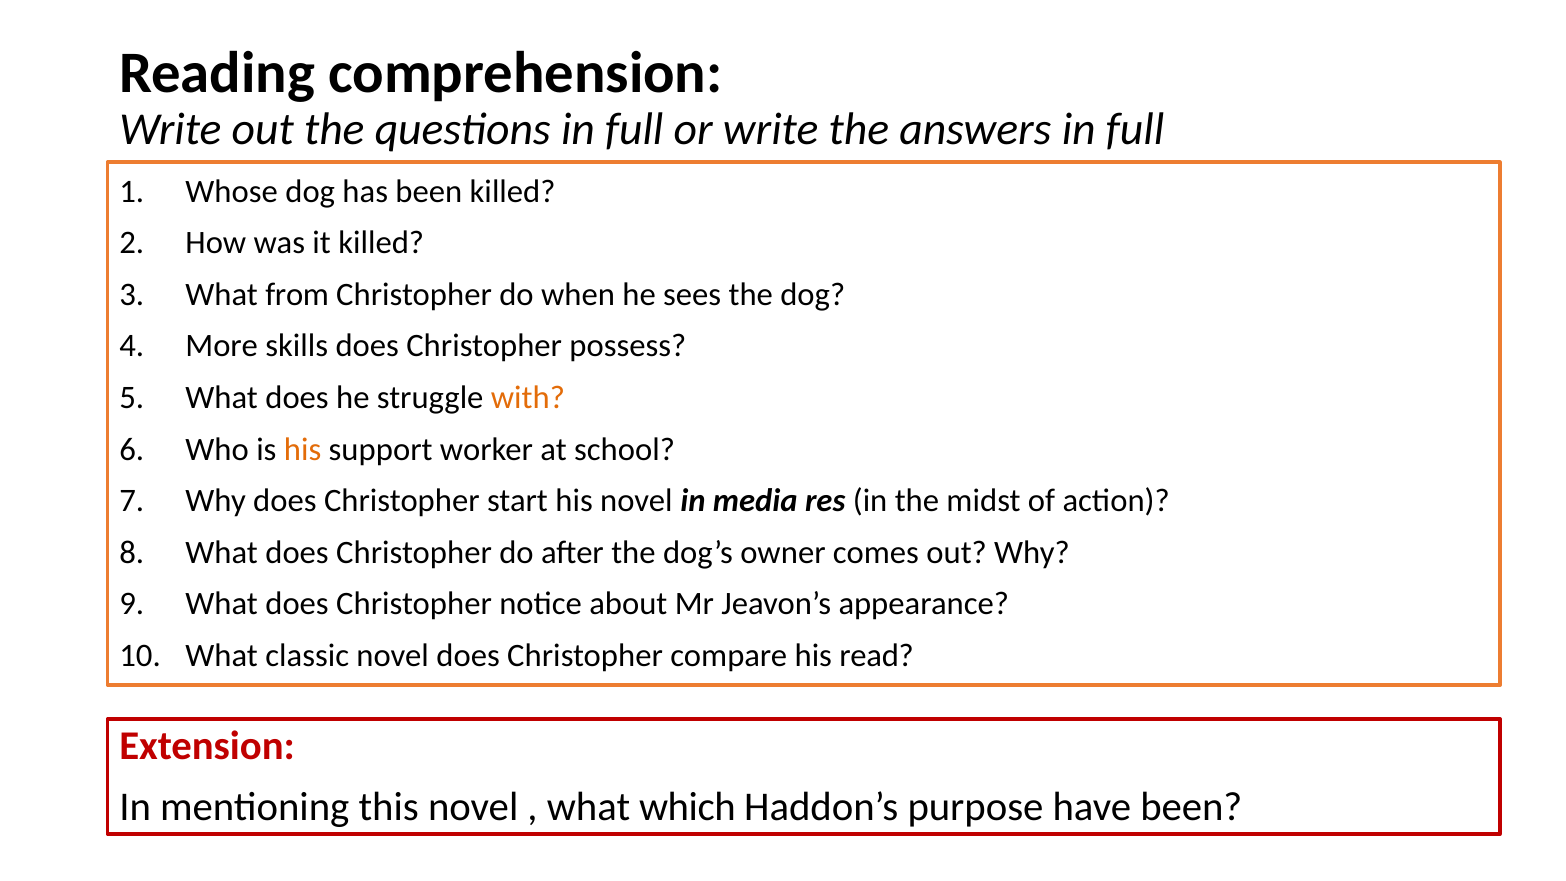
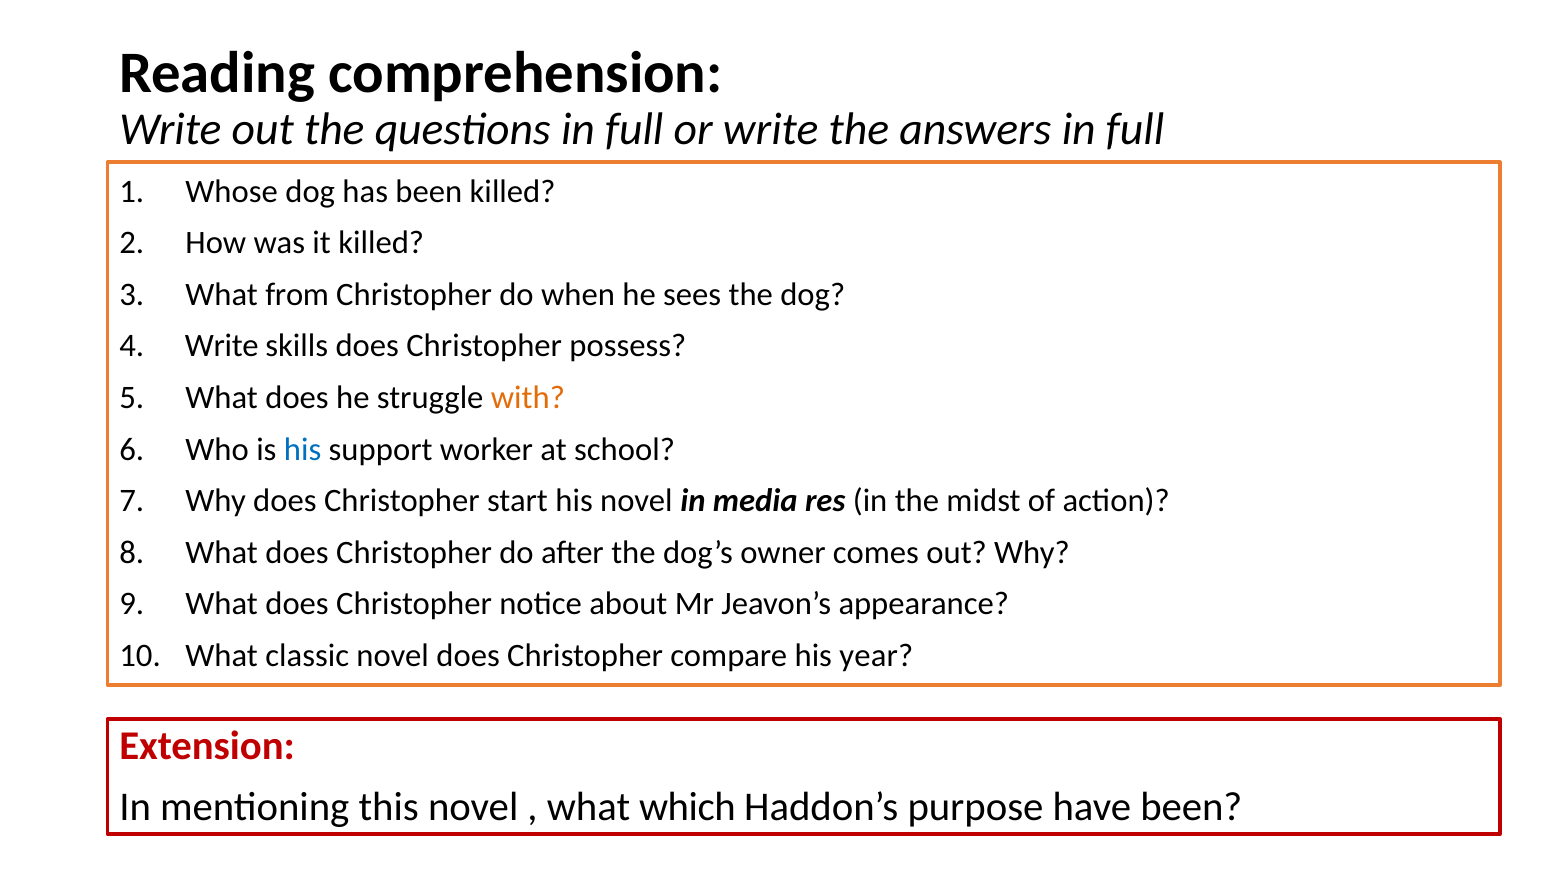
More: More -> Write (222, 346)
his colour: orange -> blue (303, 449)
read: read -> year (876, 655)
